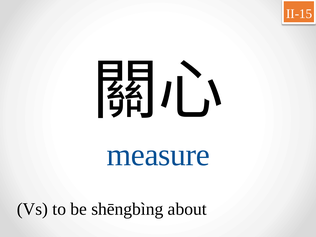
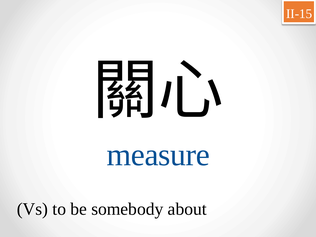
shēngbìng: shēngbìng -> somebody (127, 209)
